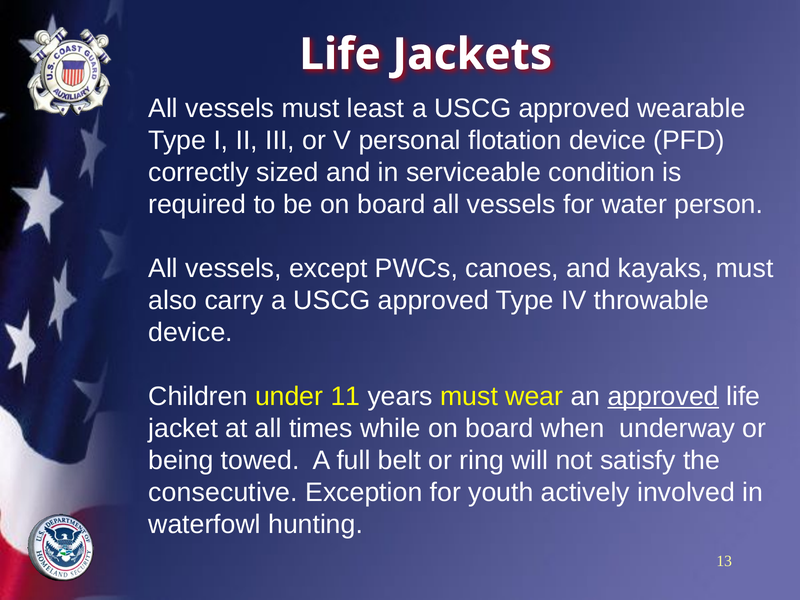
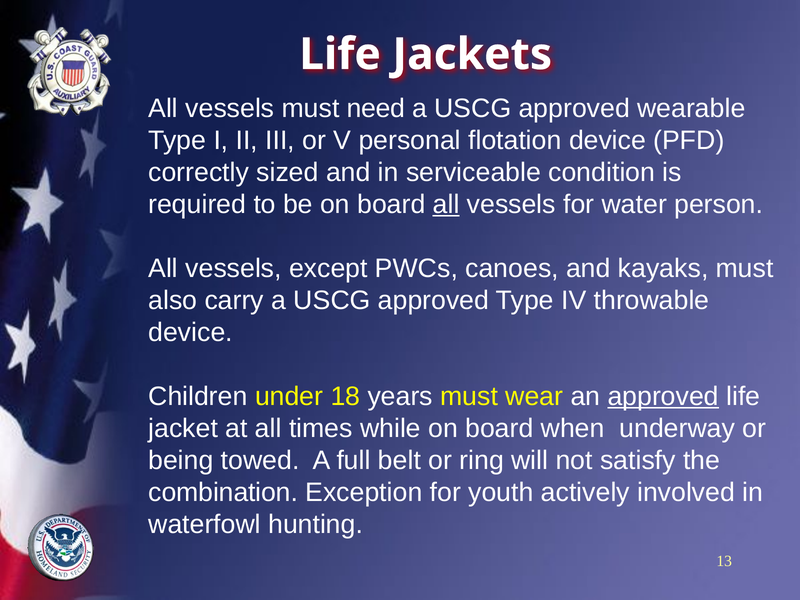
least: least -> need (376, 108)
all underline: none -> present (446, 204)
11: 11 -> 18 (345, 396)
consecutive: consecutive -> combination (223, 492)
